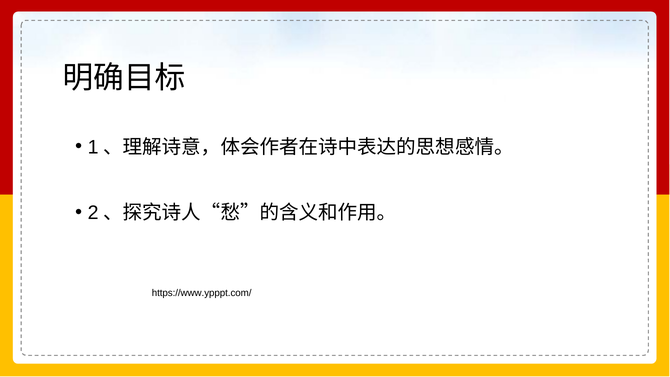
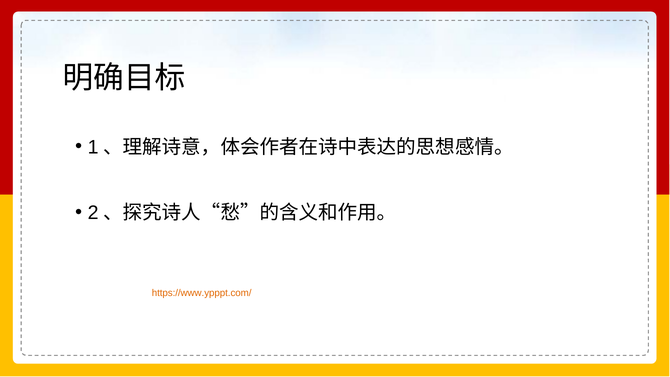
https://www.ypppt.com/ colour: black -> orange (202, 293)
